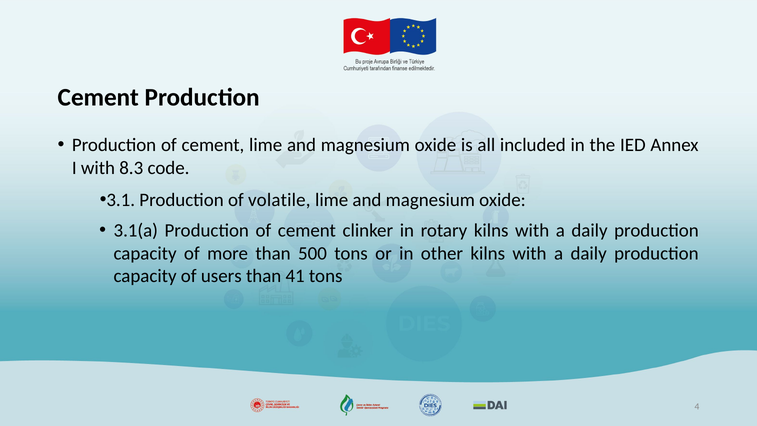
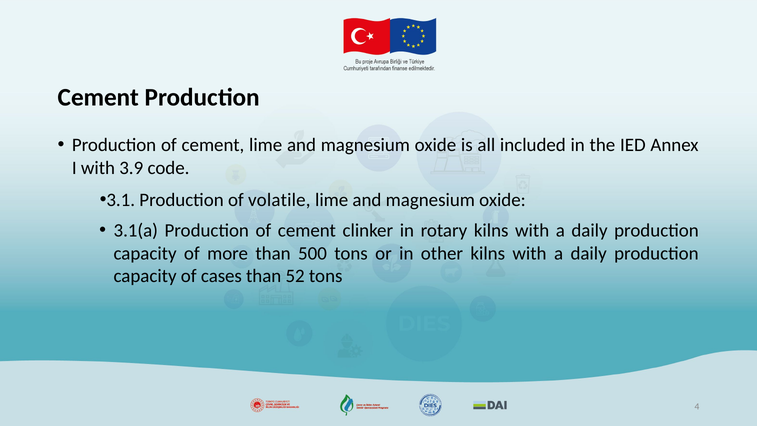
8.3: 8.3 -> 3.9 (131, 168)
users: users -> cases (221, 276)
41: 41 -> 52 (295, 276)
